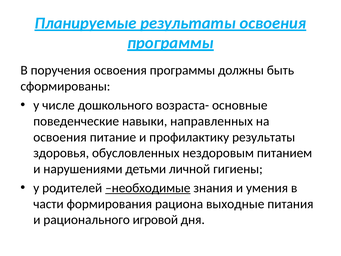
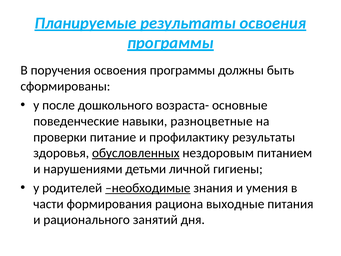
числе: числе -> после (59, 105)
направленных: направленных -> разноцветные (212, 121)
освоения: освоения -> проверки (60, 137)
обусловленных underline: none -> present (136, 153)
игровой: игровой -> занятий (155, 220)
